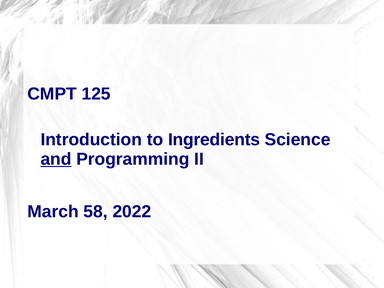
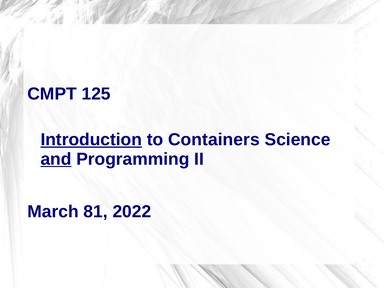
Introduction underline: none -> present (91, 140)
Ingredients: Ingredients -> Containers (214, 140)
58: 58 -> 81 (96, 212)
